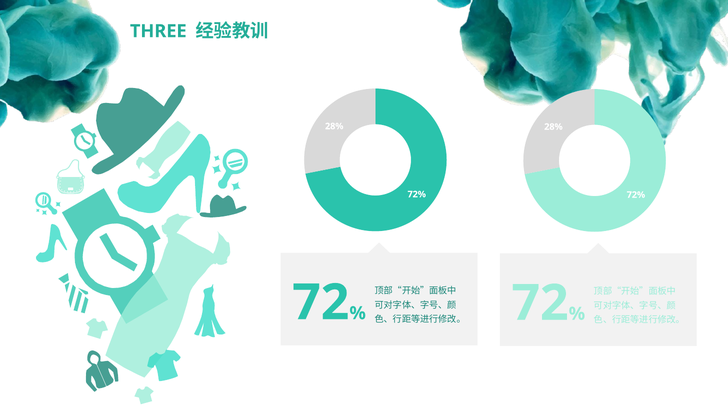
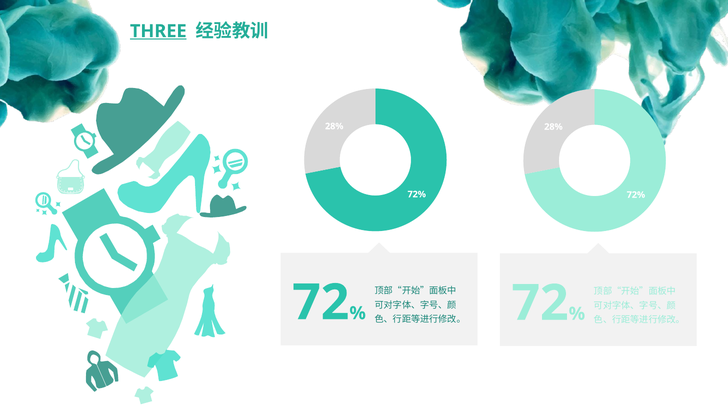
THREE underline: none -> present (158, 31)
